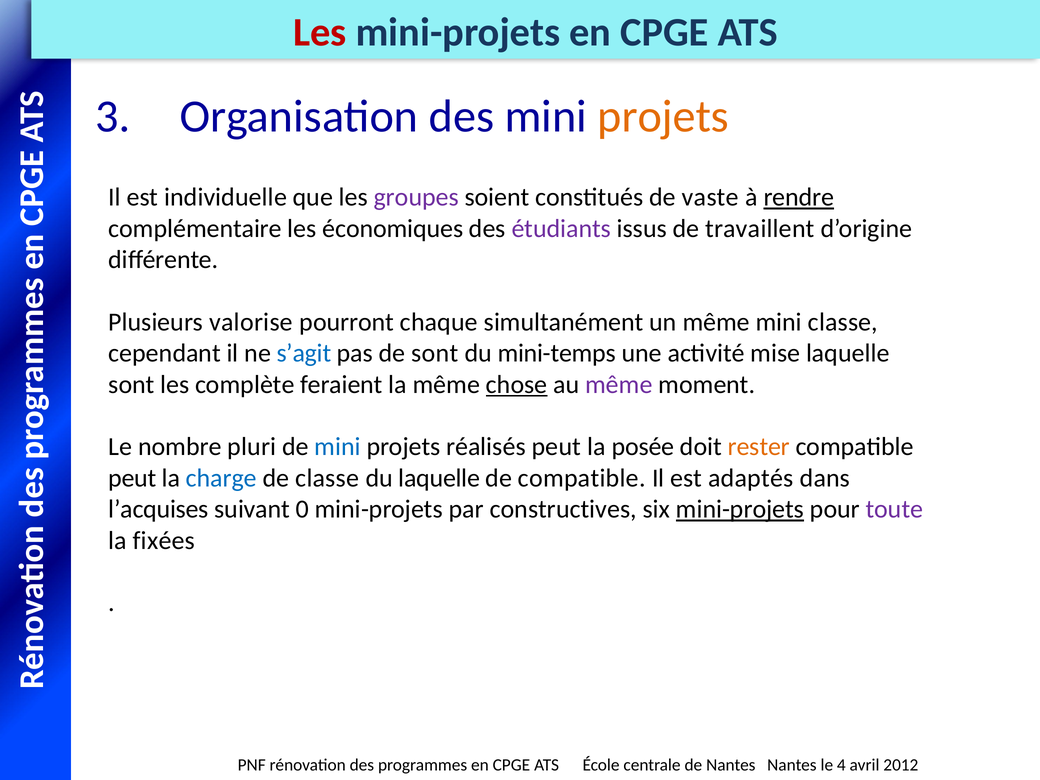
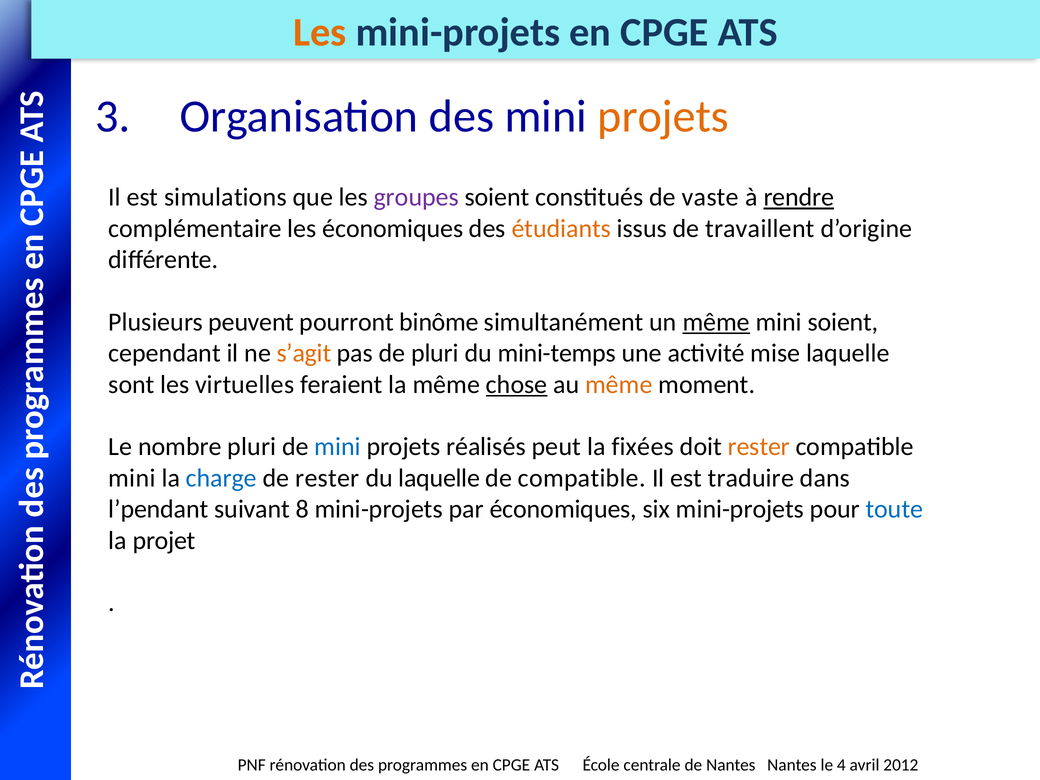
Les colour: red -> orange (320, 32)
individuelle: individuelle -> simulations (225, 197)
étudiants colour: purple -> orange (561, 228)
valorise: valorise -> peuvent (251, 322)
chaque: chaque -> binôme (439, 322)
même underline: none -> present (716, 322)
mini classe: classe -> soient (843, 322)
s’agit colour: blue -> orange (304, 353)
de sont: sont -> pluri (435, 353)
complète: complète -> virtuelles (245, 384)
même colour: purple -> orange (619, 384)
posée: posée -> fixées (643, 447)
peut: peut -> mini (132, 478)
de classe: classe -> rester (327, 478)
adaptés: adaptés -> traduire (751, 478)
l’acquises: l’acquises -> l’pendant (158, 509)
0: 0 -> 8 (302, 509)
par constructives: constructives -> économiques (563, 509)
mini-projets underline: present -> none (740, 509)
toute colour: purple -> blue (894, 509)
fixées: fixées -> projet (164, 540)
